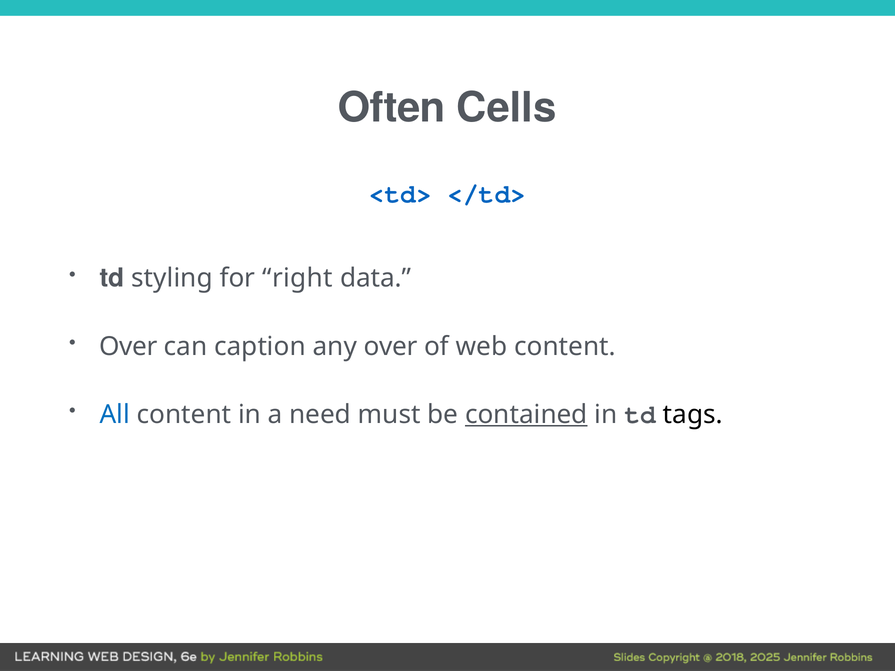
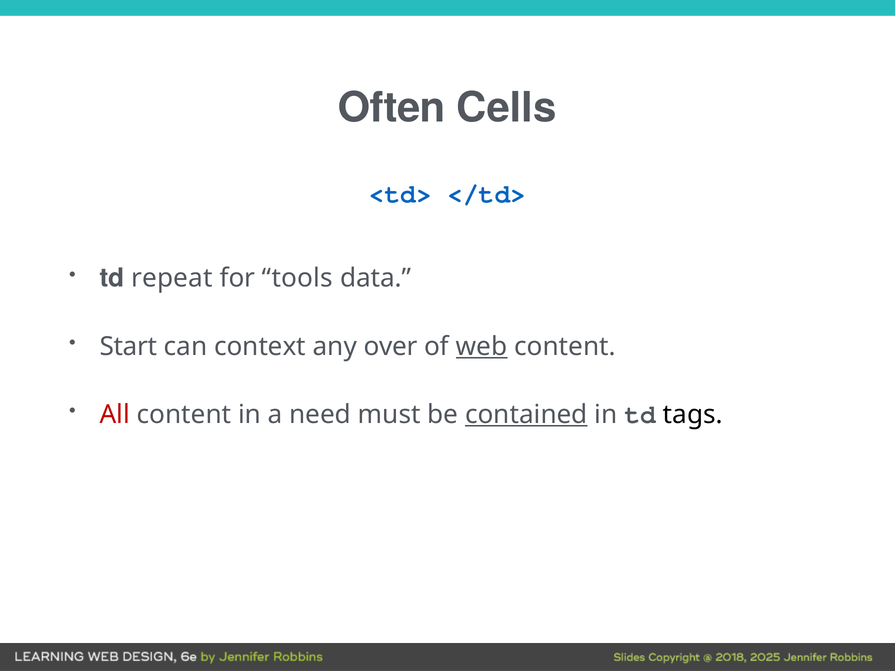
styling: styling -> repeat (172, 278)
right: right -> tools (297, 278)
Over: Over -> Start (128, 347)
caption: caption -> context (260, 347)
web underline: none -> present (482, 347)
All colour: blue -> red (115, 415)
